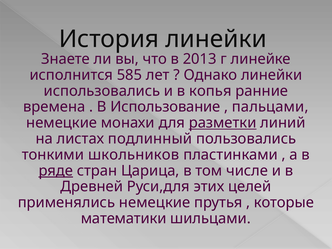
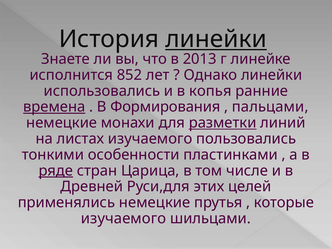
линейки underline: none -> present (216, 39)
585: 585 -> 852 (129, 75)
времена underline: none -> present (54, 107)
Использование: Использование -> Формирования (165, 107)
листах подлинный: подлинный -> изучаемого (150, 139)
школьников: школьников -> особенности (134, 155)
математики: математики -> изучаемого (124, 218)
